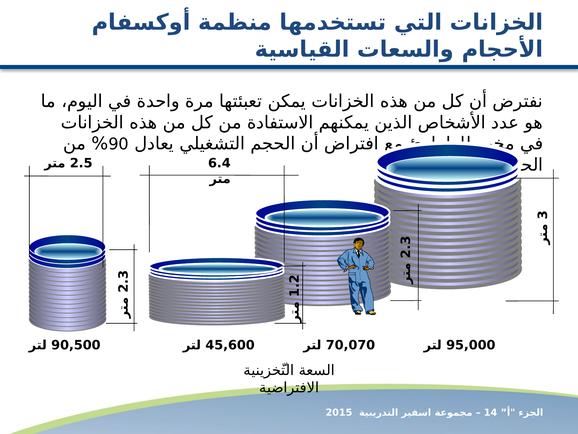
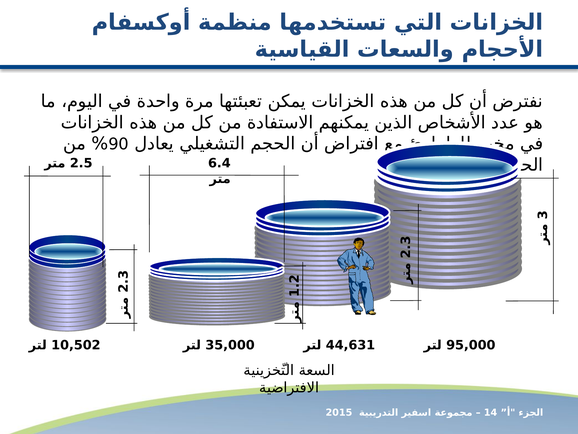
90,500: 90,500 -> 10,502 (76, 345)
45,600: 45,600 -> 35,000 (230, 345)
70,070: 70,070 -> 44,631 (350, 345)
